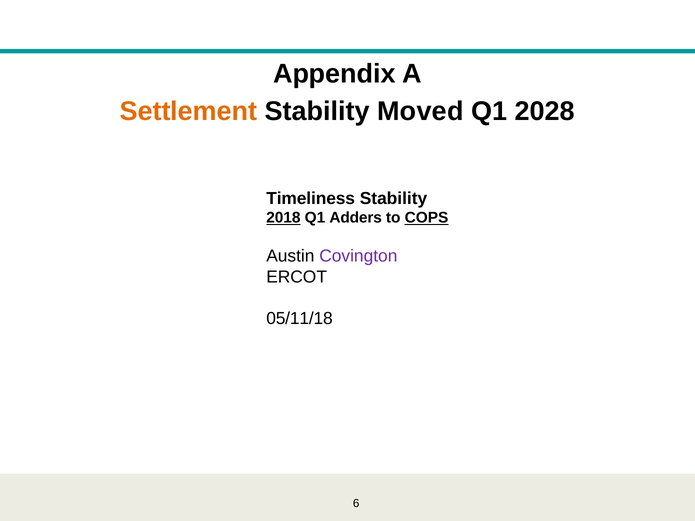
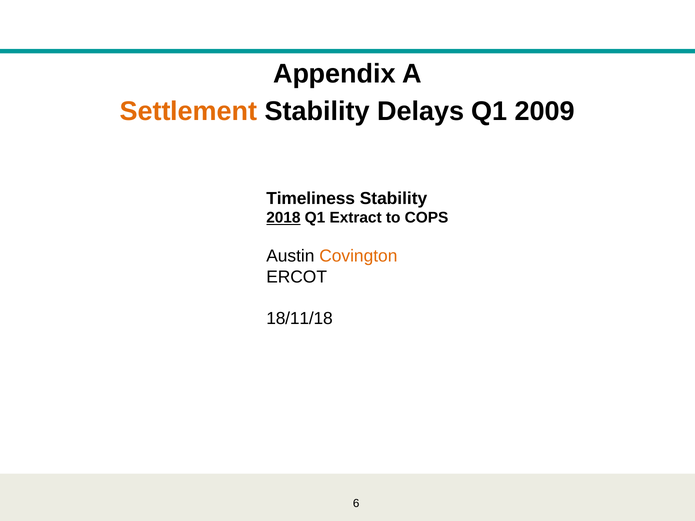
Moved: Moved -> Delays (421, 112)
2028: 2028 -> 2009 (545, 112)
Adders: Adders -> Extract (356, 218)
COPS underline: present -> none (427, 218)
Covington colour: purple -> orange (358, 256)
05/11/18: 05/11/18 -> 18/11/18 (299, 319)
